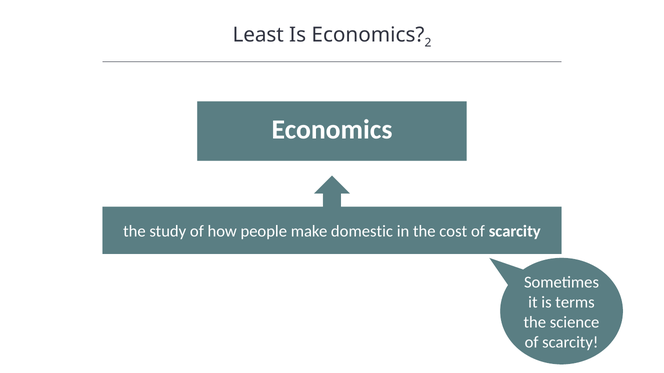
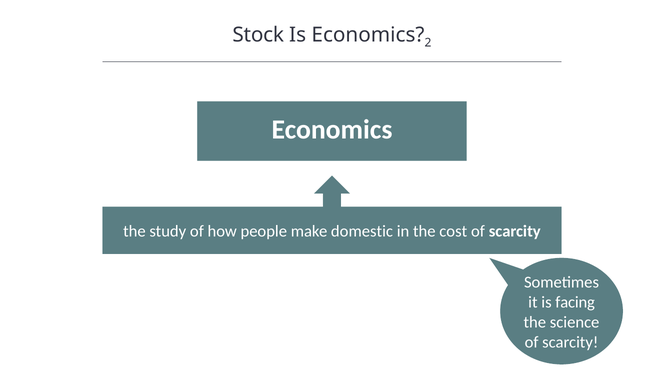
Least: Least -> Stock (258, 35)
terms: terms -> facing (575, 303)
